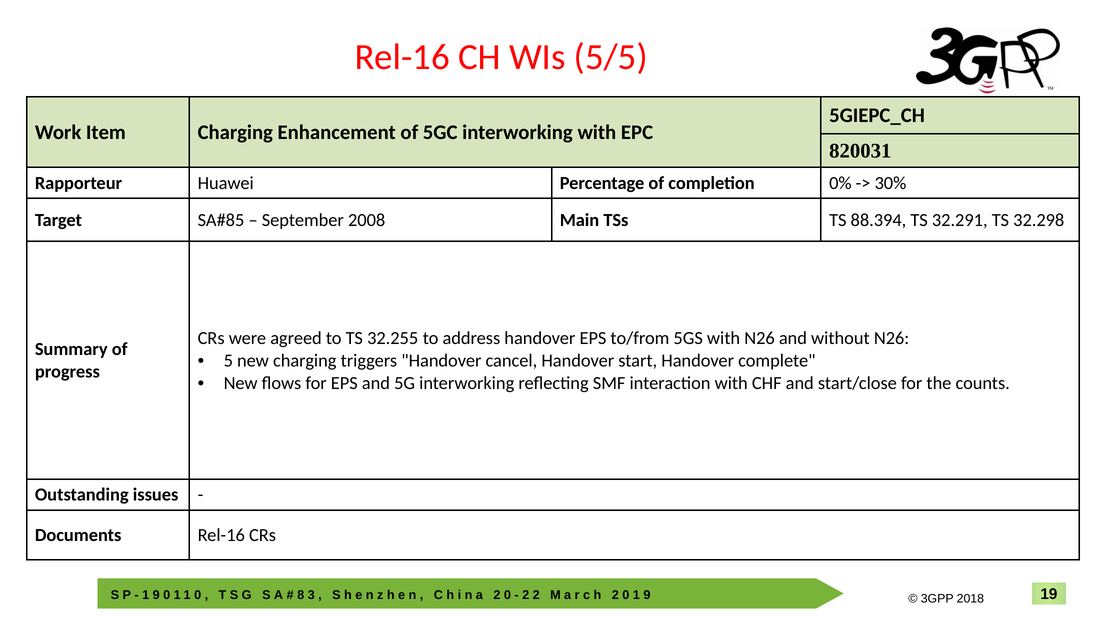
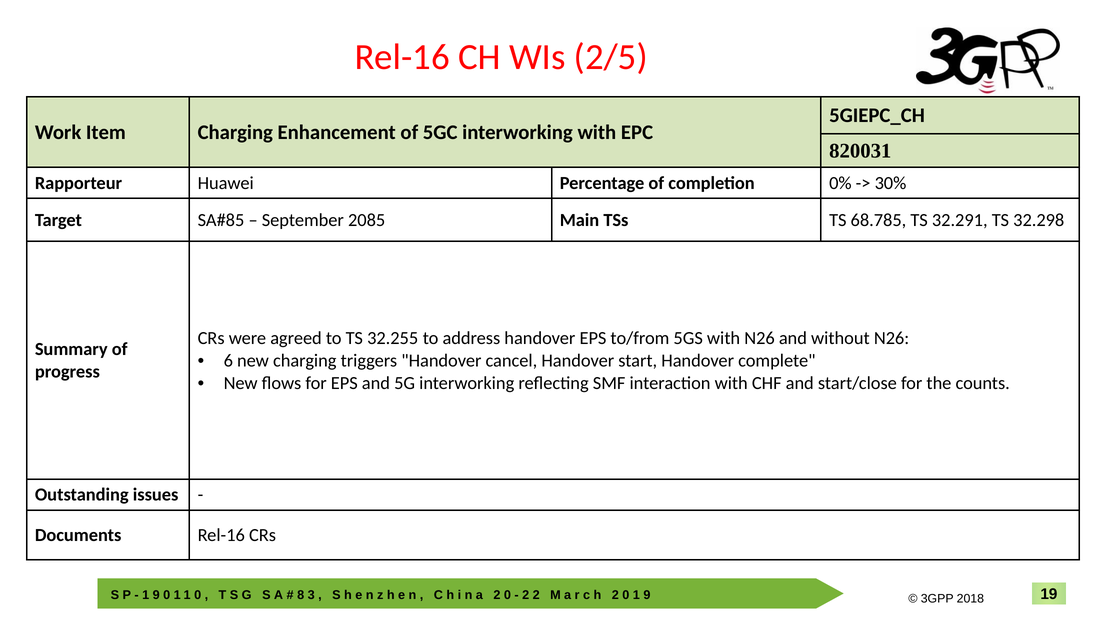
5/5: 5/5 -> 2/5 (611, 57)
2008: 2008 -> 2085 (367, 220)
88.394: 88.394 -> 68.785 (878, 220)
5: 5 -> 6 (228, 361)
